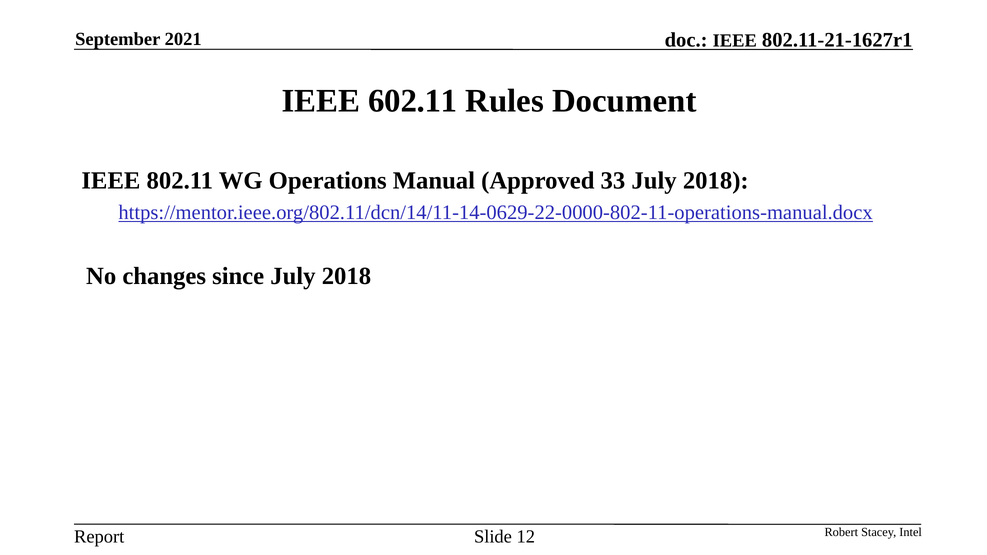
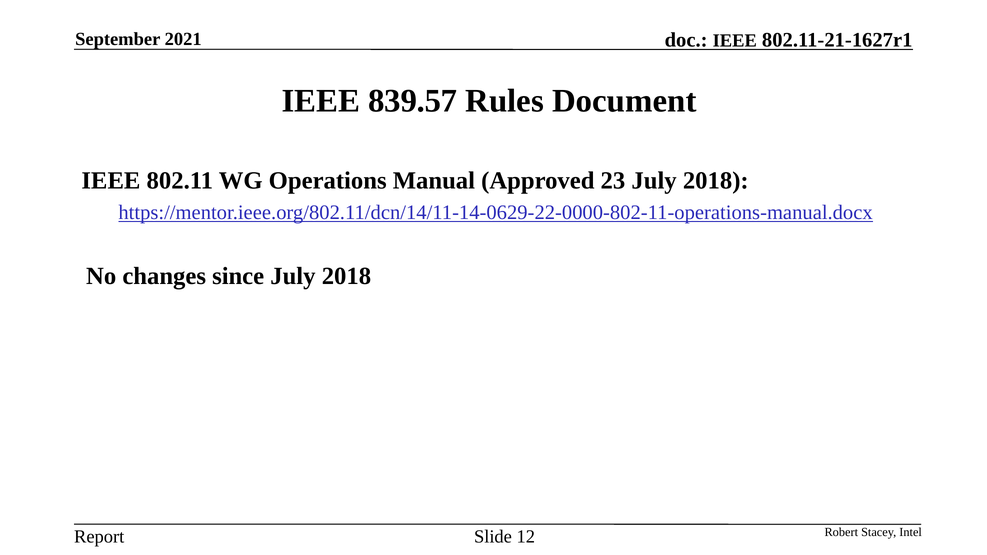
602.11: 602.11 -> 839.57 (413, 101)
33: 33 -> 23 (613, 181)
